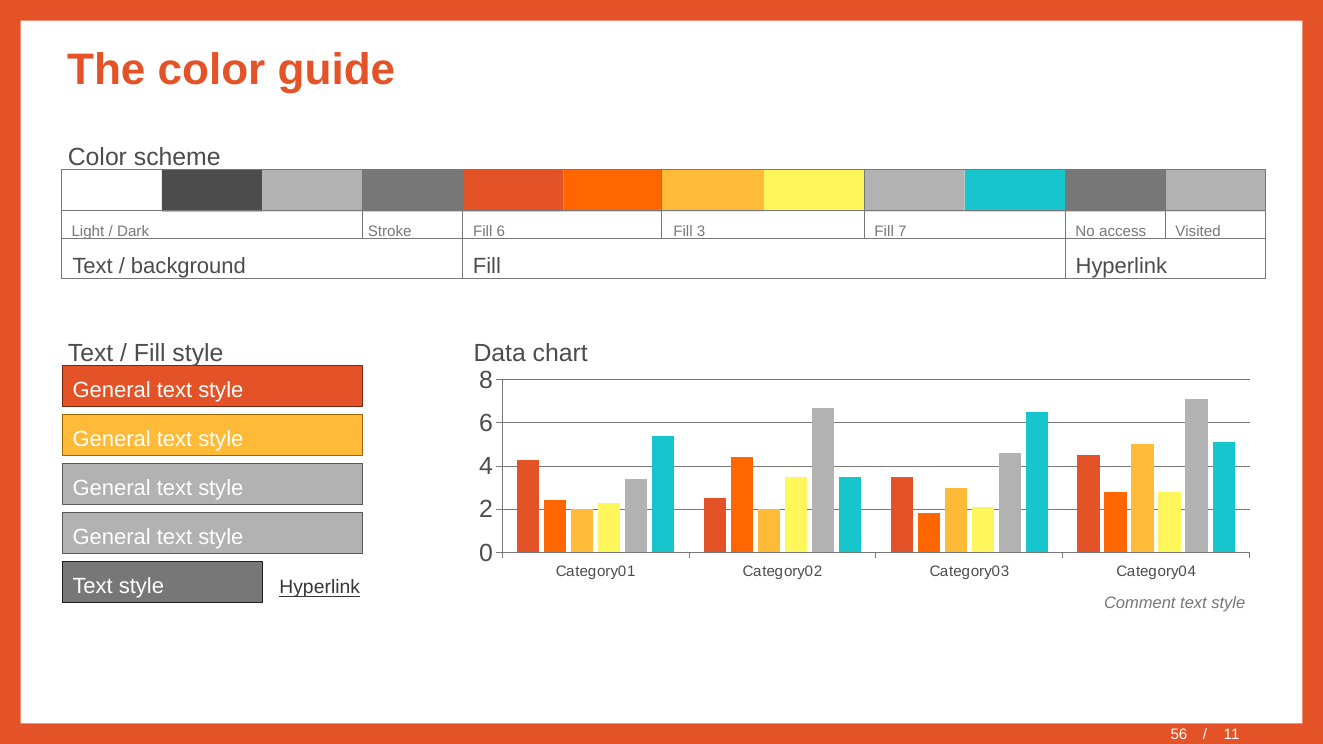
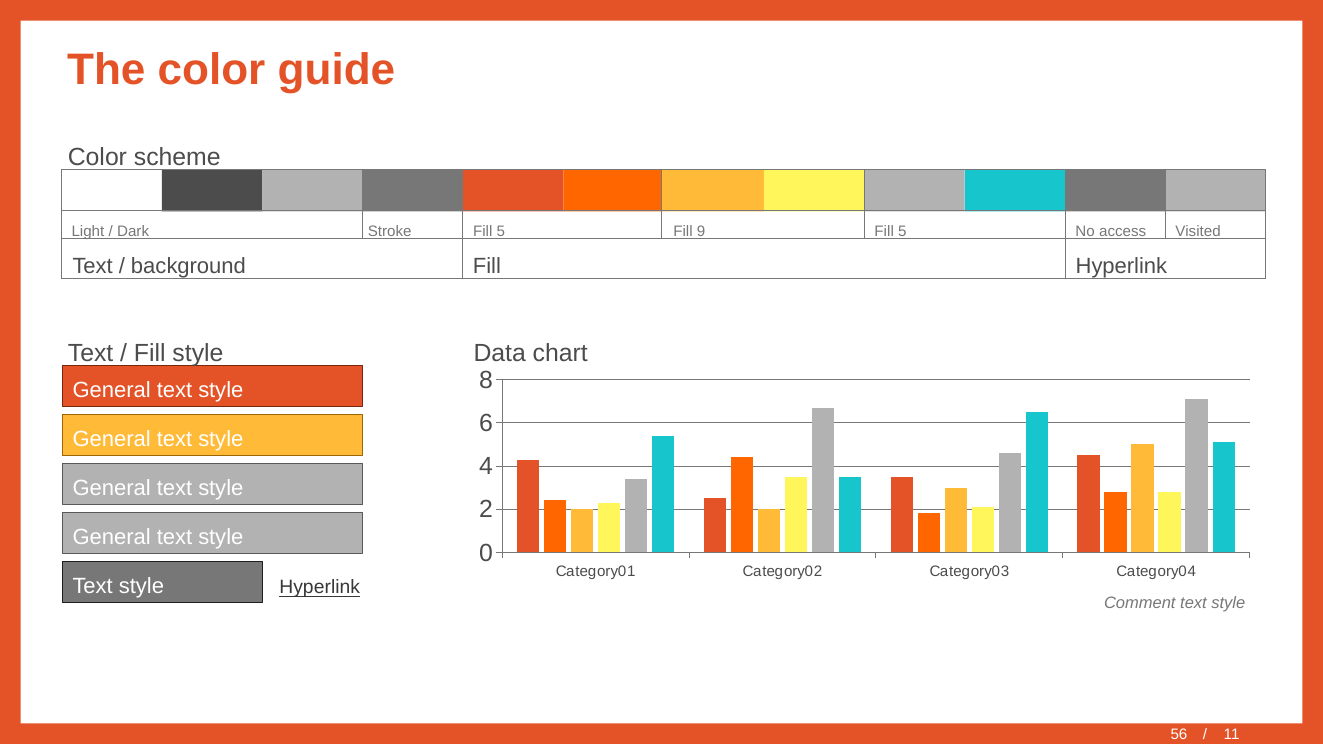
Dark Fill 6: 6 -> 5 (501, 232)
3: 3 -> 9 (701, 232)
7: 7 -> 5 (902, 232)
